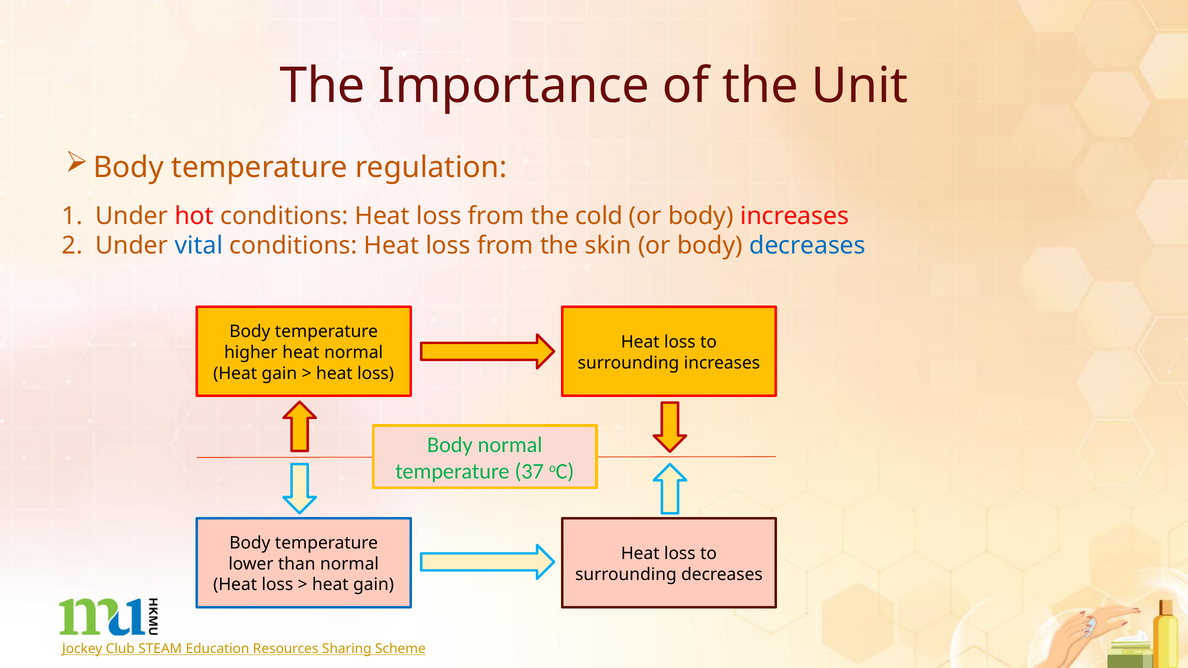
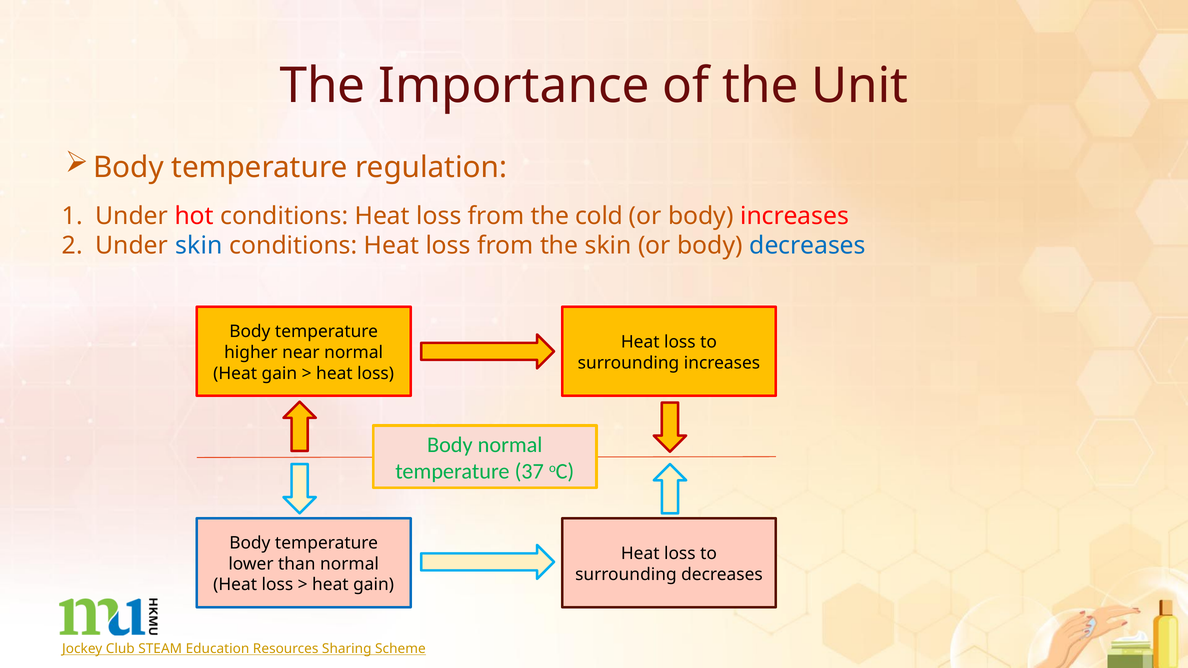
Under vital: vital -> skin (199, 246)
higher heat: heat -> near (301, 353)
